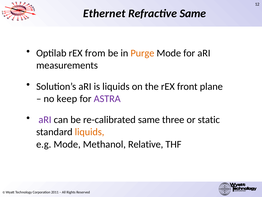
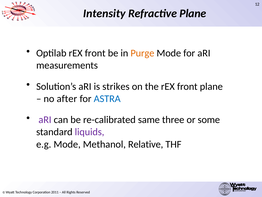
Ethernet: Ethernet -> Intensity (104, 13)
Refractive Same: Same -> Plane (193, 13)
Optilab rEX from: from -> front (95, 53)
is liquids: liquids -> strikes (116, 86)
keep: keep -> after (67, 98)
ASTRA colour: purple -> blue (107, 98)
static: static -> some (209, 119)
liquids colour: orange -> purple (90, 132)
